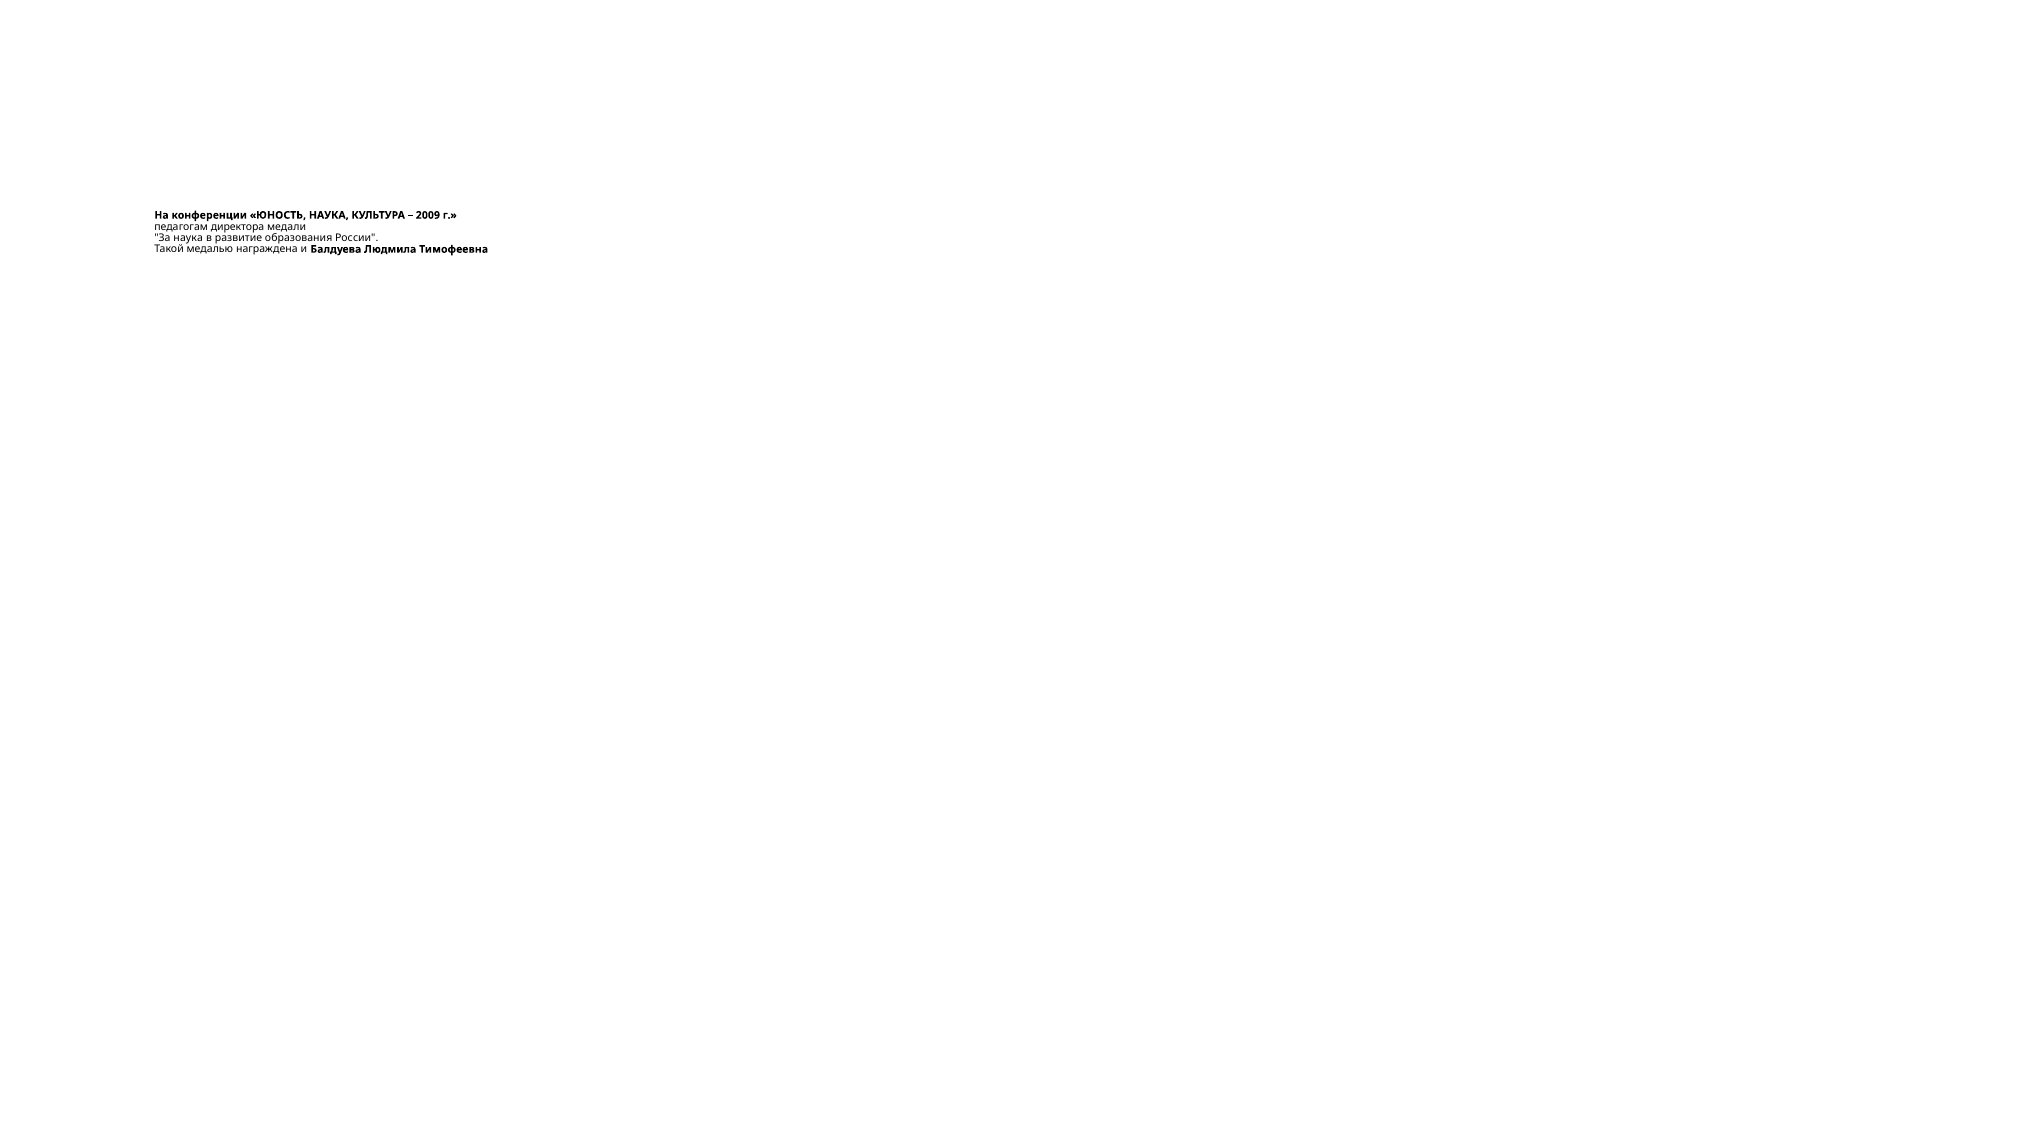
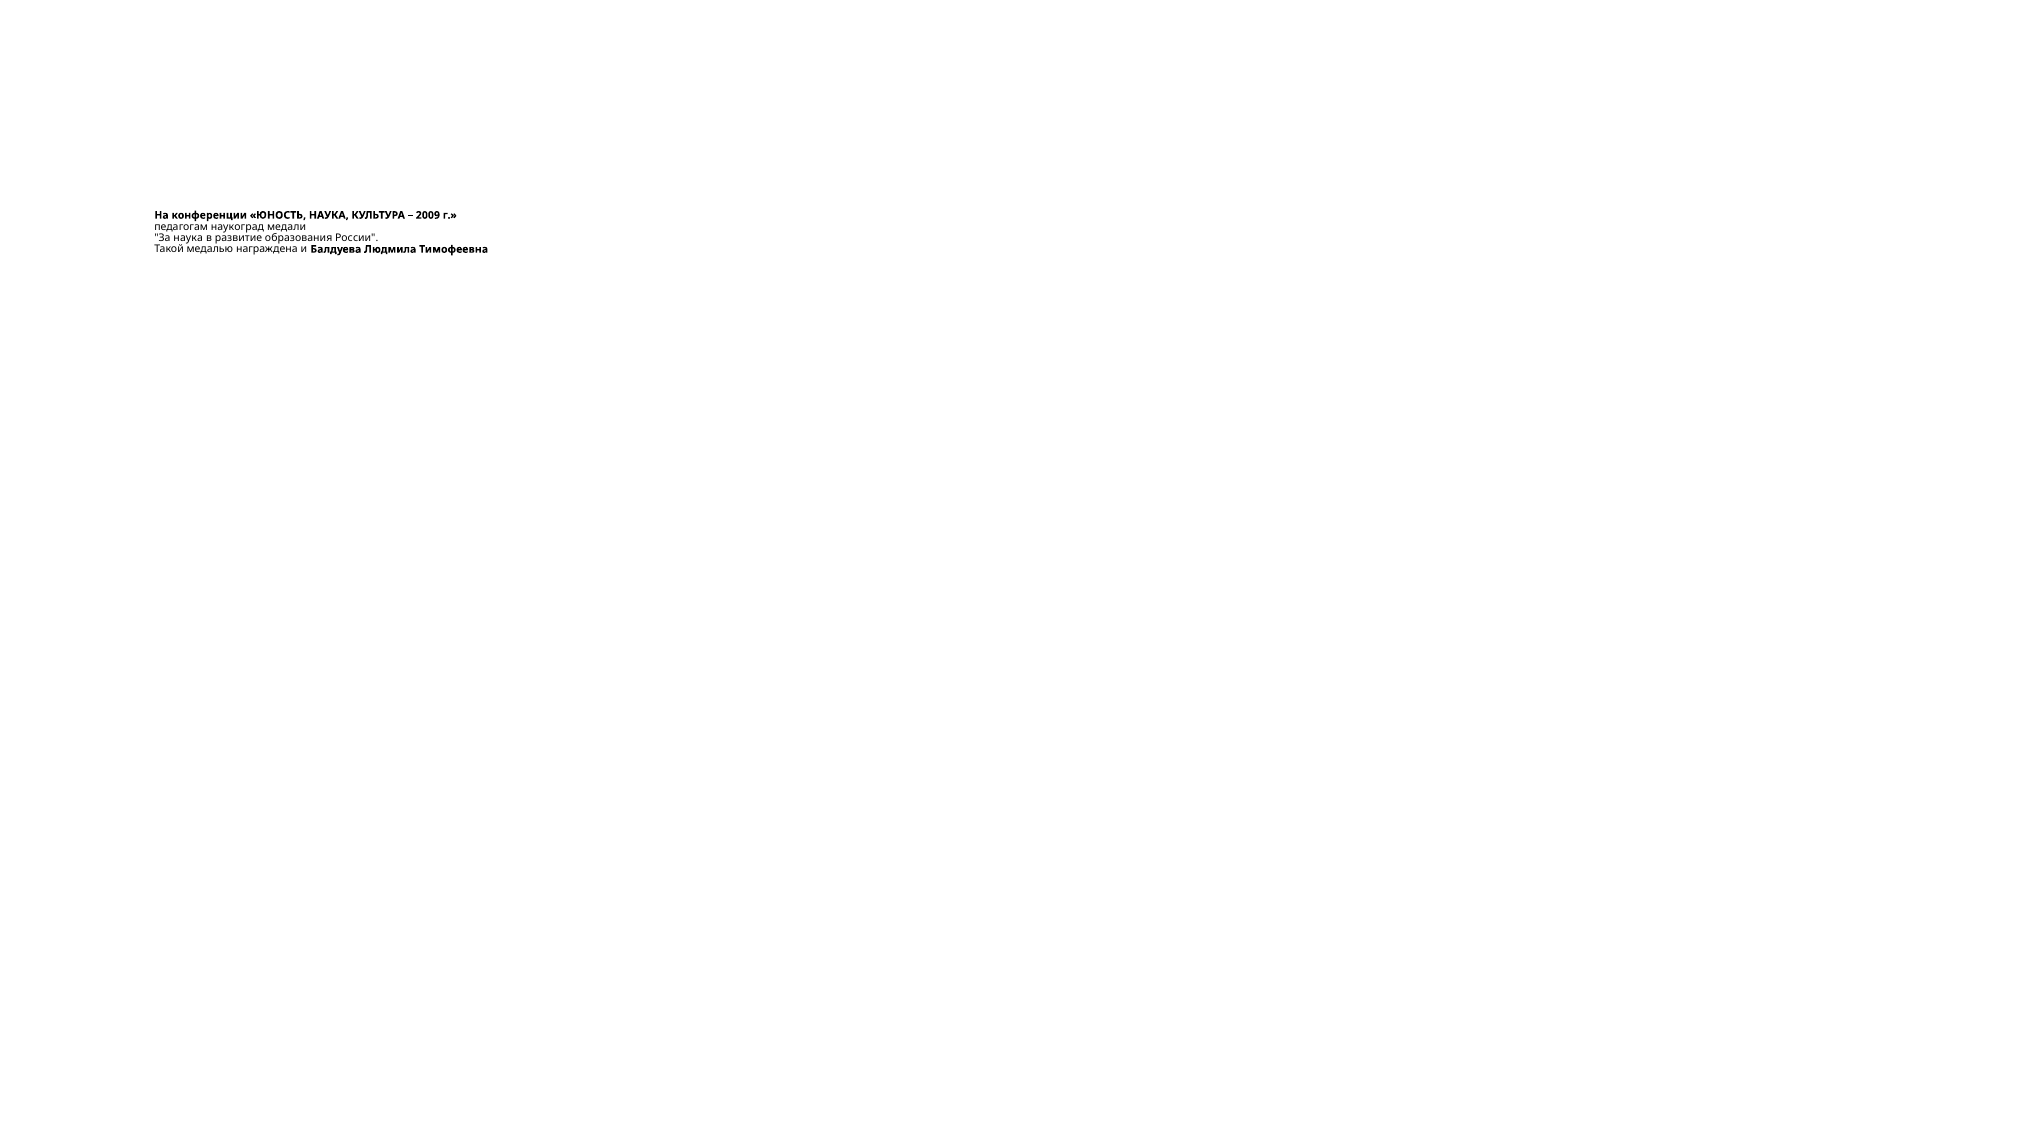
директора: директора -> наукоград (237, 227)
